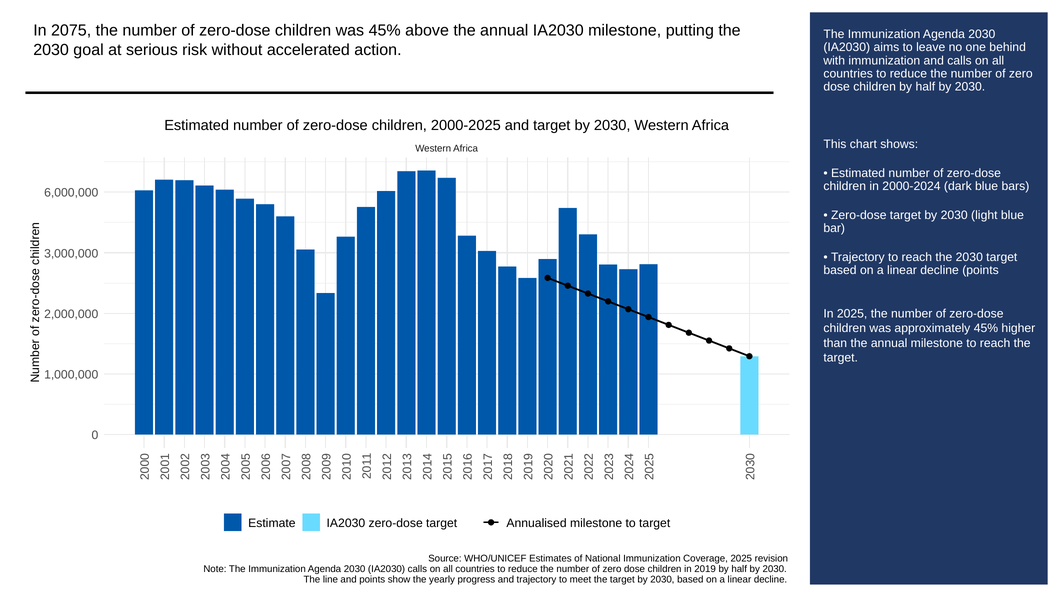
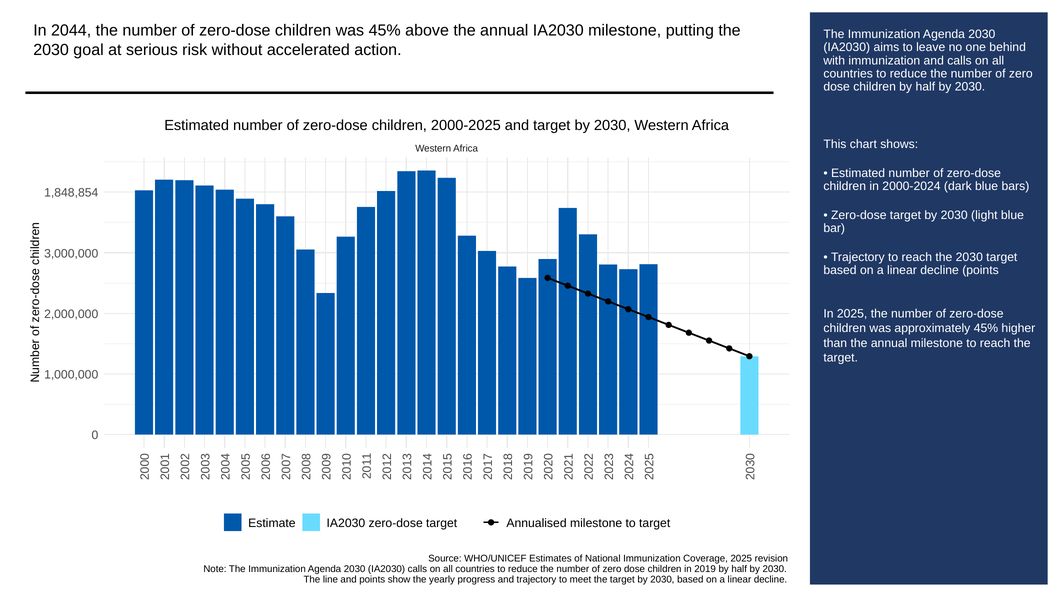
2075: 2075 -> 2044 (71, 31)
6,000,000: 6,000,000 -> 1,848,854 (71, 193)
